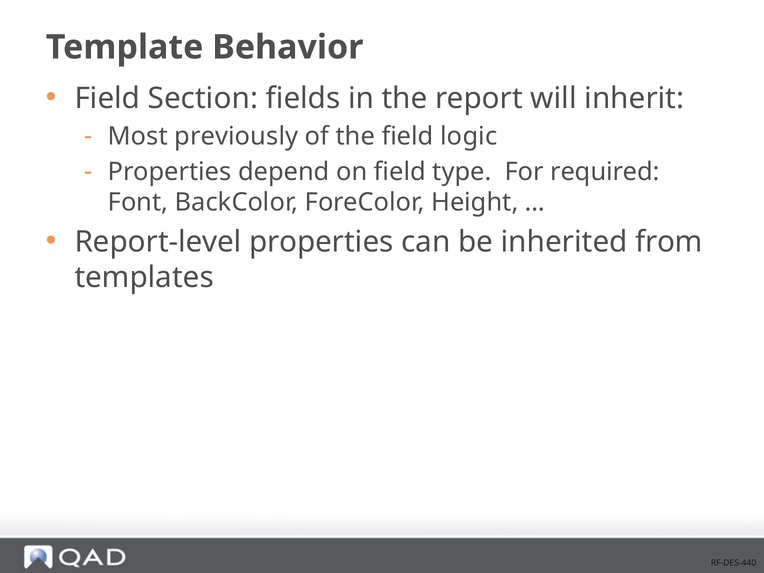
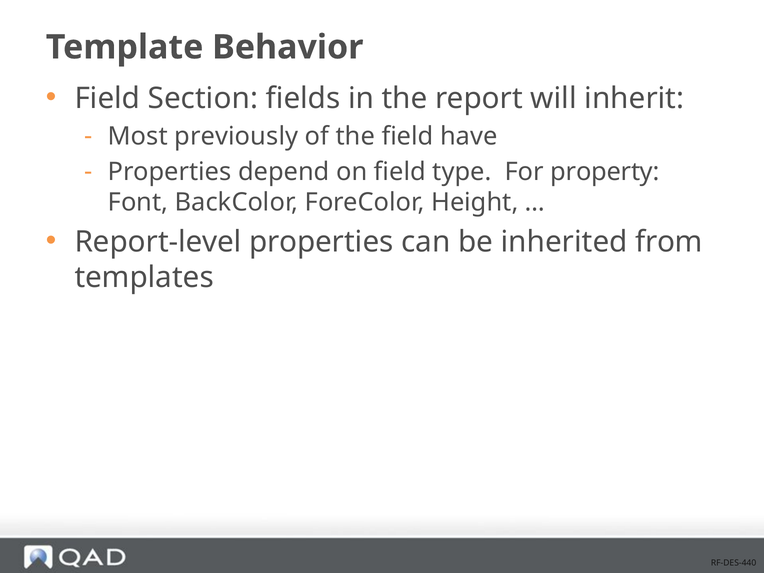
logic: logic -> have (469, 136)
required: required -> property (605, 172)
